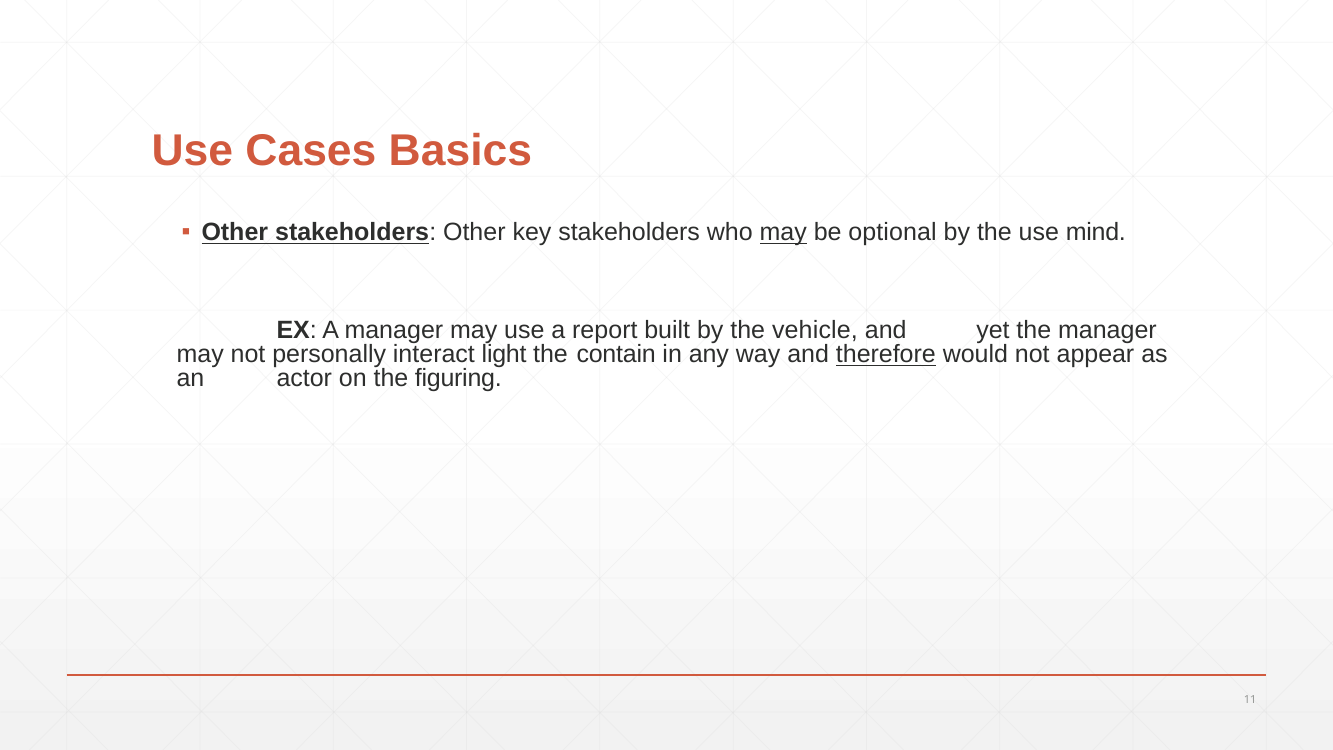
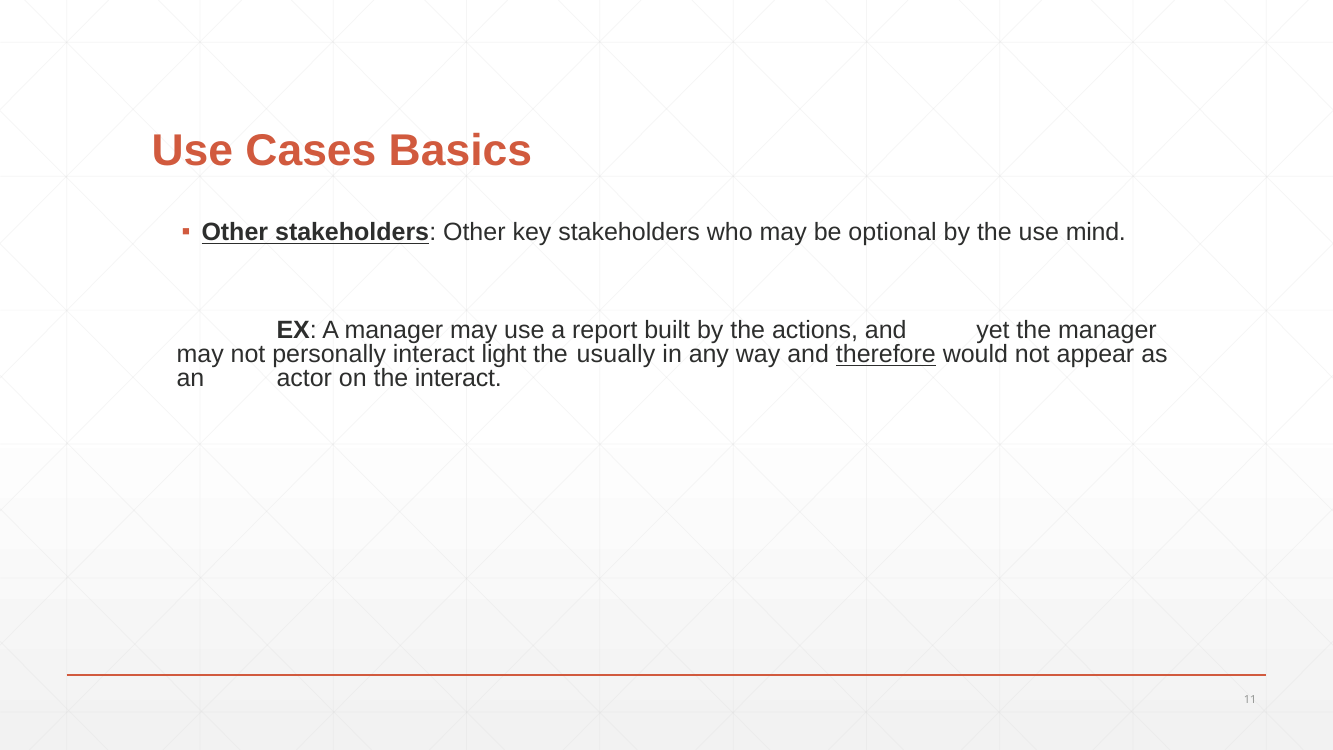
may underline: present -> none (783, 233)
vehicle: vehicle -> actions (815, 331)
contain: contain -> usually (616, 355)
the figuring: figuring -> interact (458, 379)
